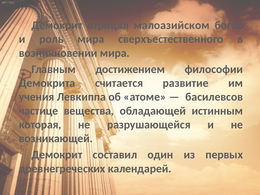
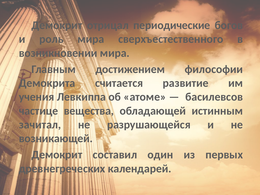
малоазийском: малоазийском -> периодические (172, 25)
которая: которая -> зачитал (40, 125)
